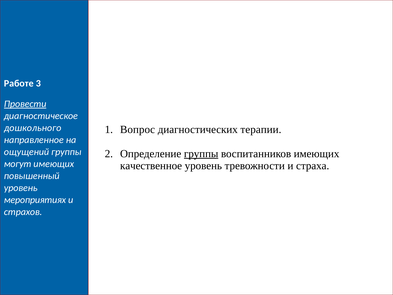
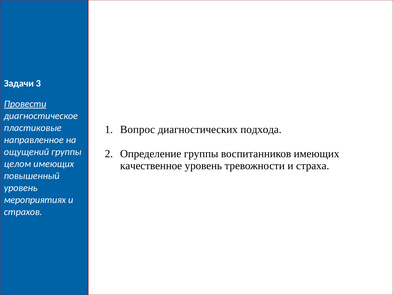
Работе: Работе -> Задачи (19, 83)
дошкольного: дошкольного -> пластиковые (33, 128)
терапии: терапии -> подхода (261, 129)
группы underline: present -> none (201, 154)
могут: могут -> целом (18, 164)
